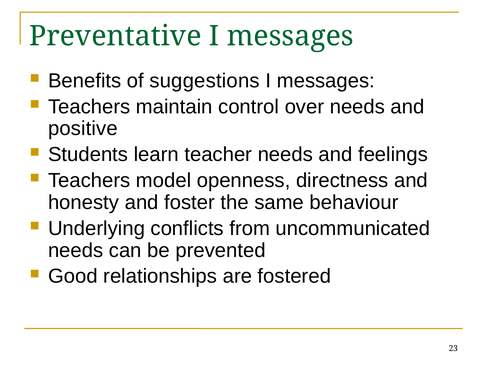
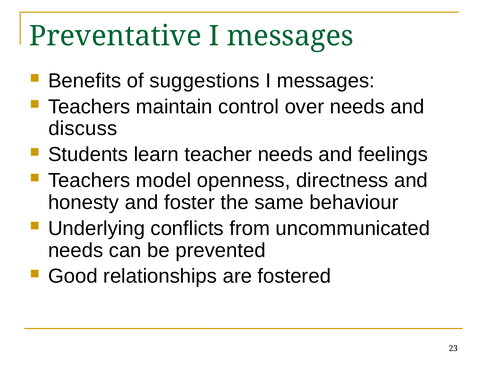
positive: positive -> discuss (83, 129)
